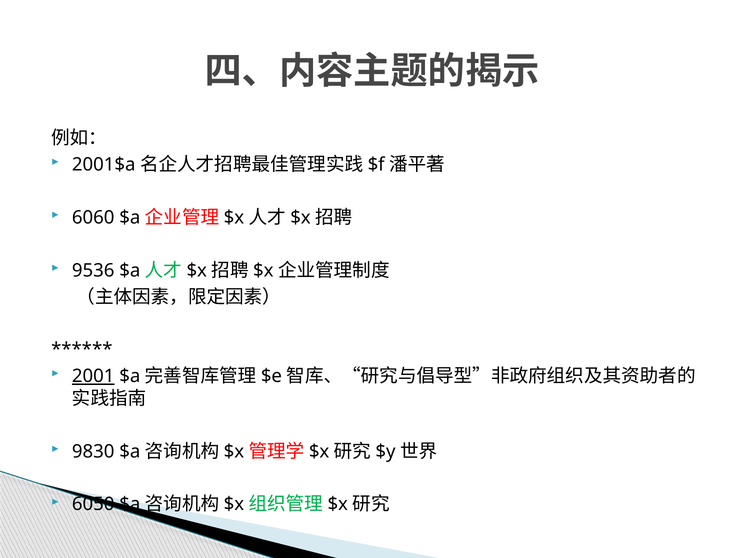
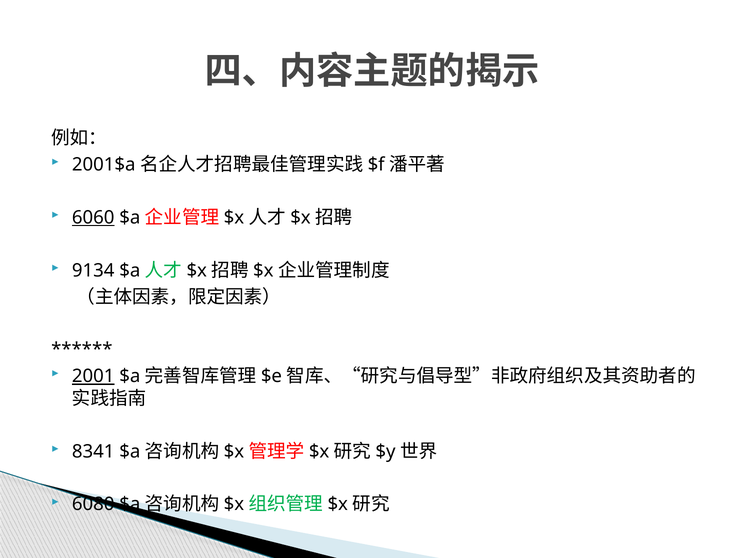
6060 underline: none -> present (93, 218)
9536: 9536 -> 9134 (93, 270)
9830: 9830 -> 8341 (93, 451)
6050: 6050 -> 6080 (93, 504)
